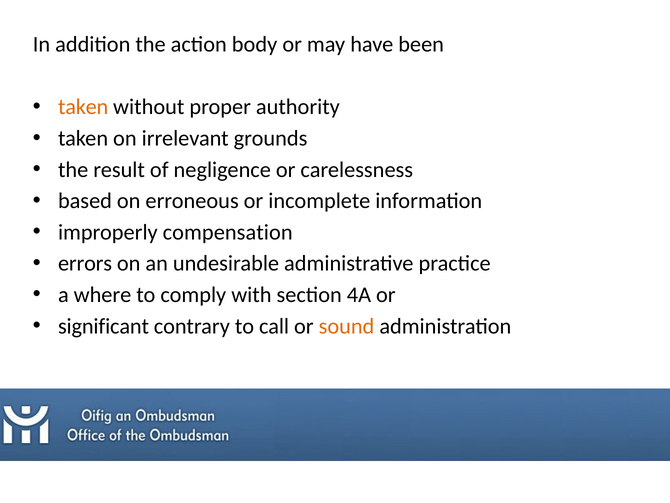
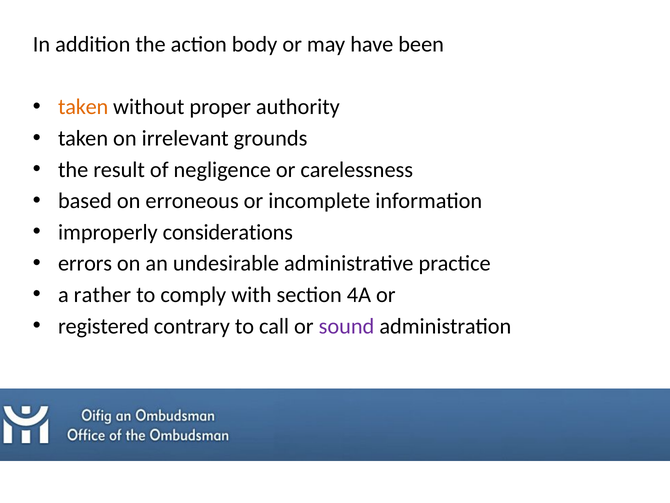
compensation: compensation -> considerations (228, 232)
where: where -> rather (102, 295)
significant: significant -> registered (103, 326)
sound colour: orange -> purple (347, 326)
